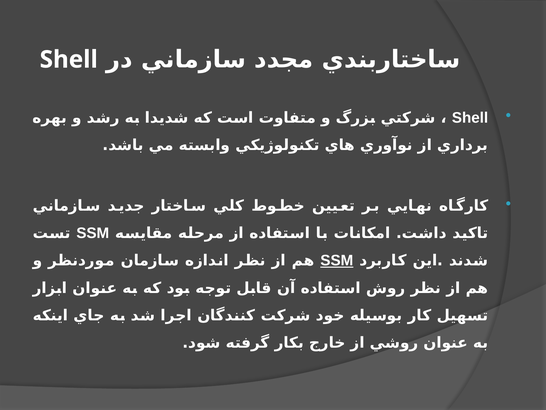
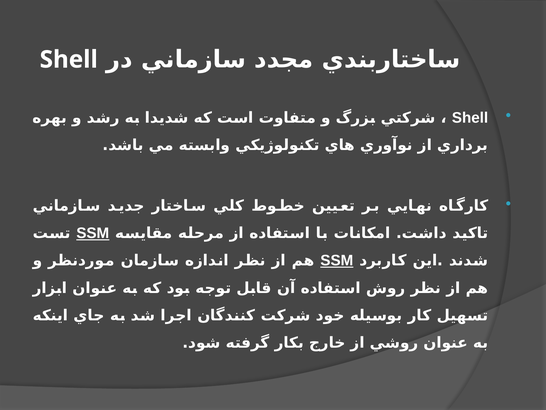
SSM underline: none -> present (93, 233)
